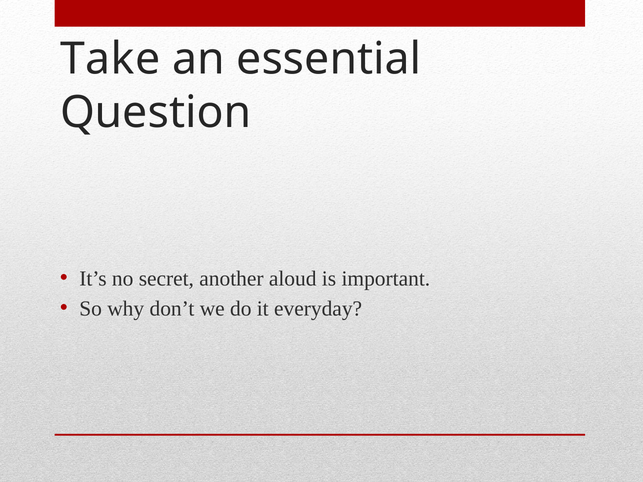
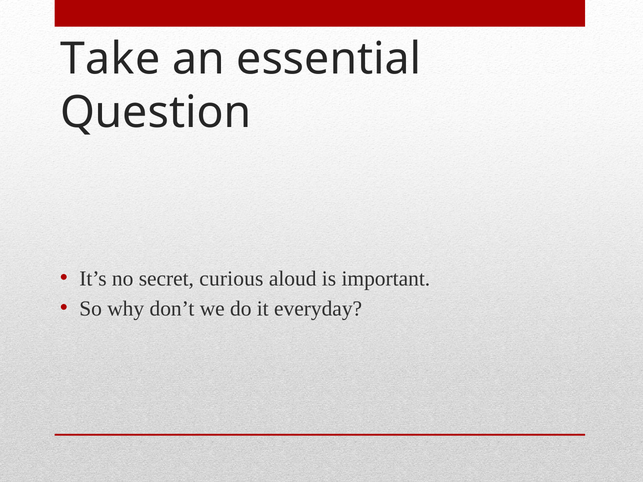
another: another -> curious (231, 279)
